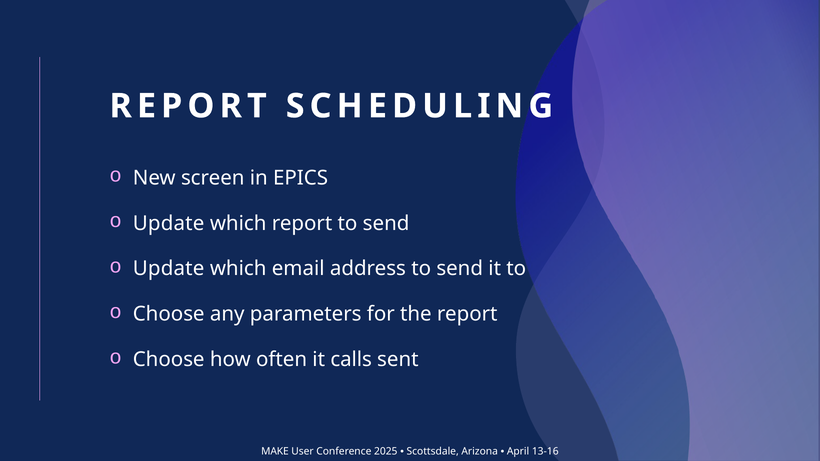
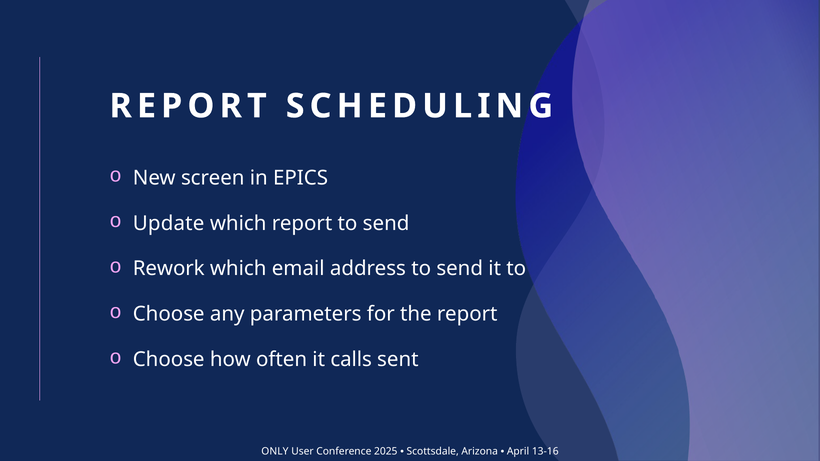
Update: Update -> Rework (169, 269)
MAKE: MAKE -> ONLY (275, 451)
